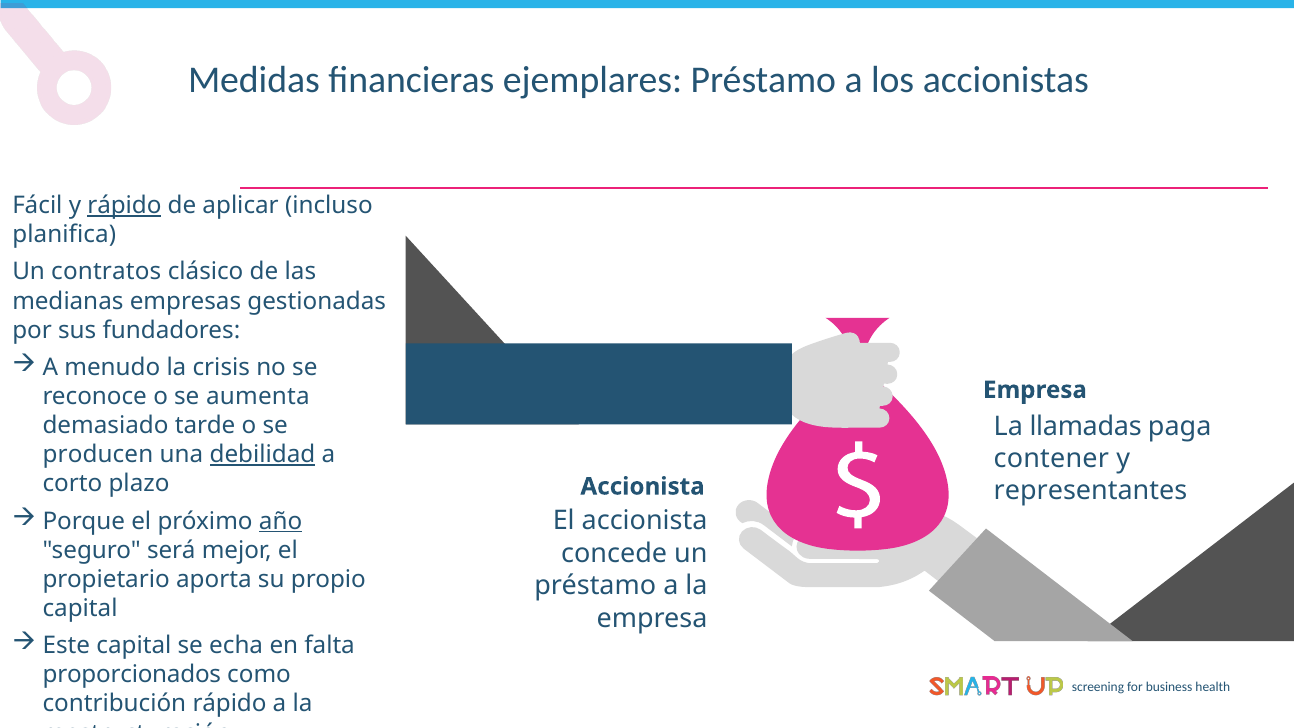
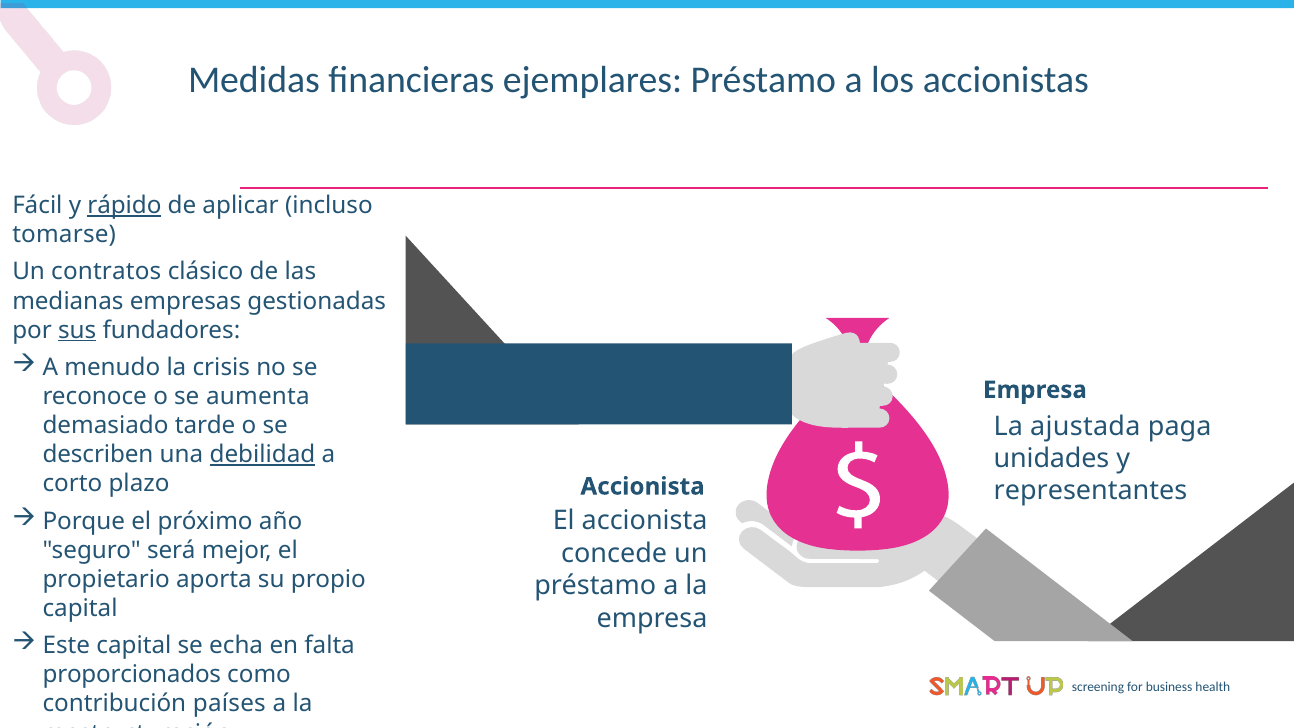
planifica: planifica -> tomarse (64, 235)
sus underline: none -> present (77, 330)
llamadas: llamadas -> ajustada (1085, 426)
producen: producen -> describen (98, 455)
contener: contener -> unidades (1052, 458)
año underline: present -> none (281, 521)
contribución rápido: rápido -> países (229, 704)
